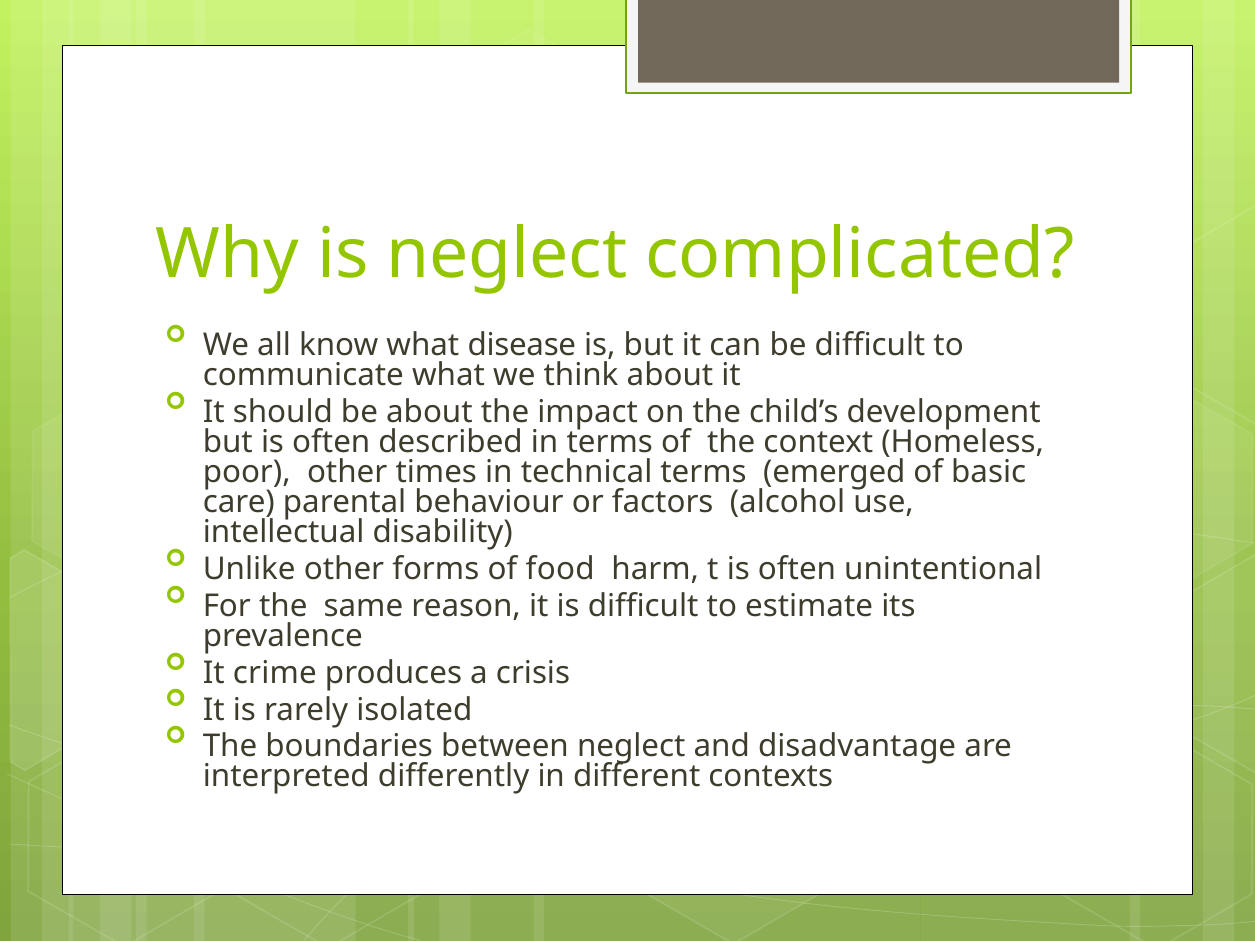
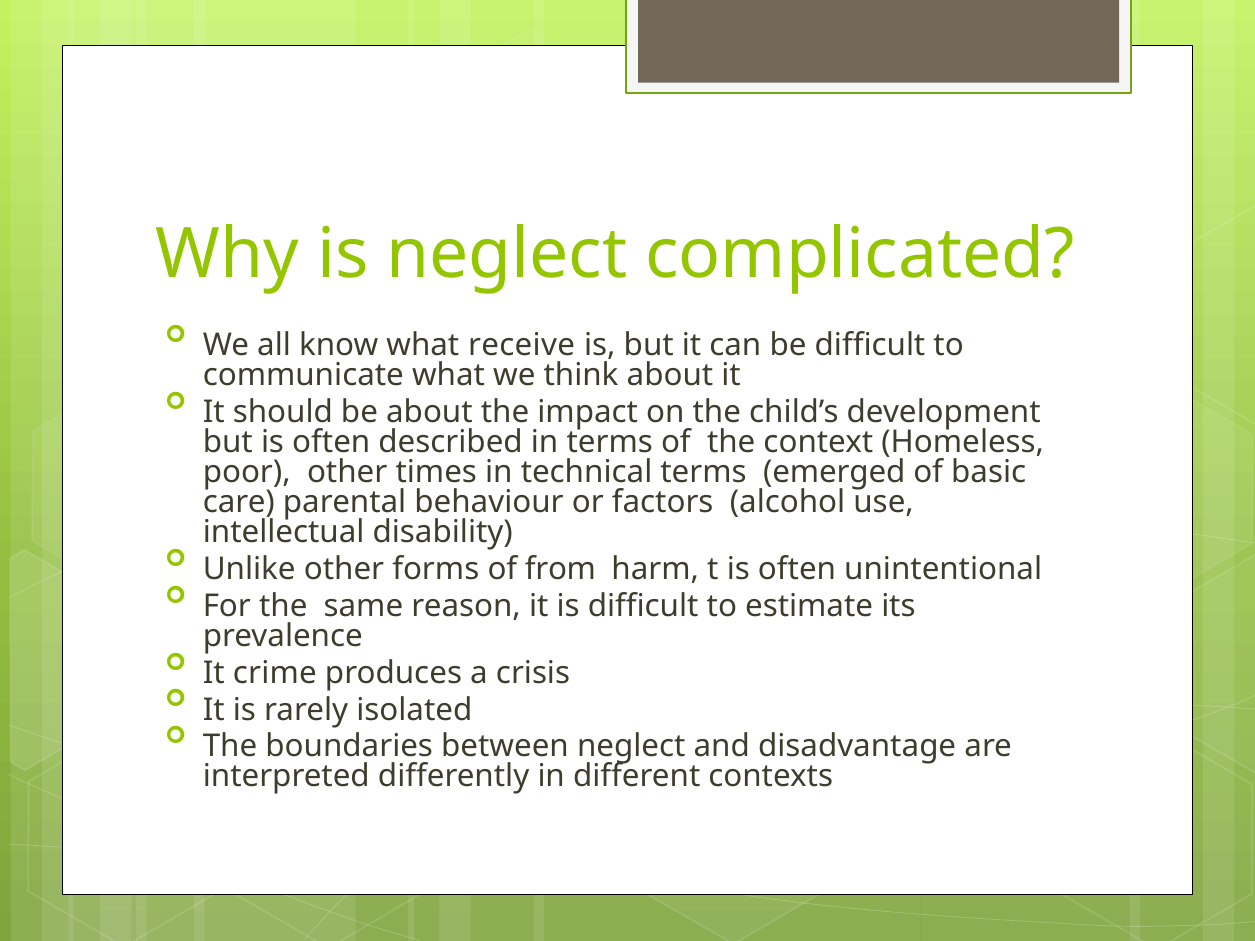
disease: disease -> receive (522, 345)
food: food -> from (560, 569)
